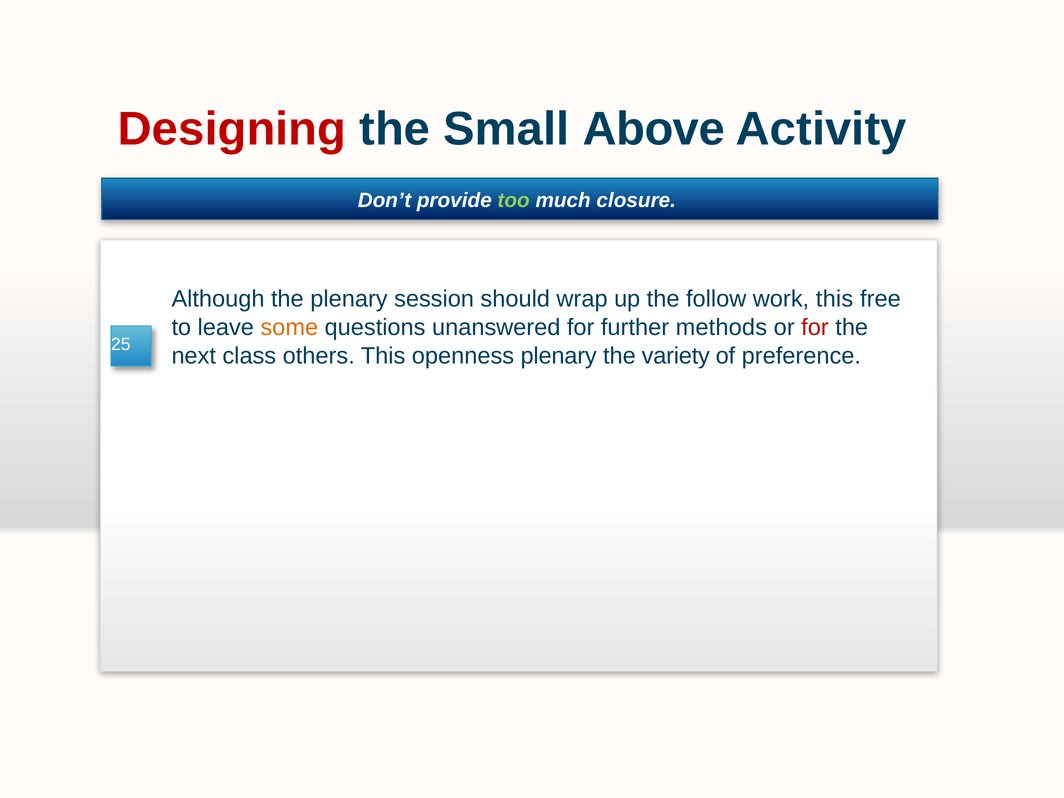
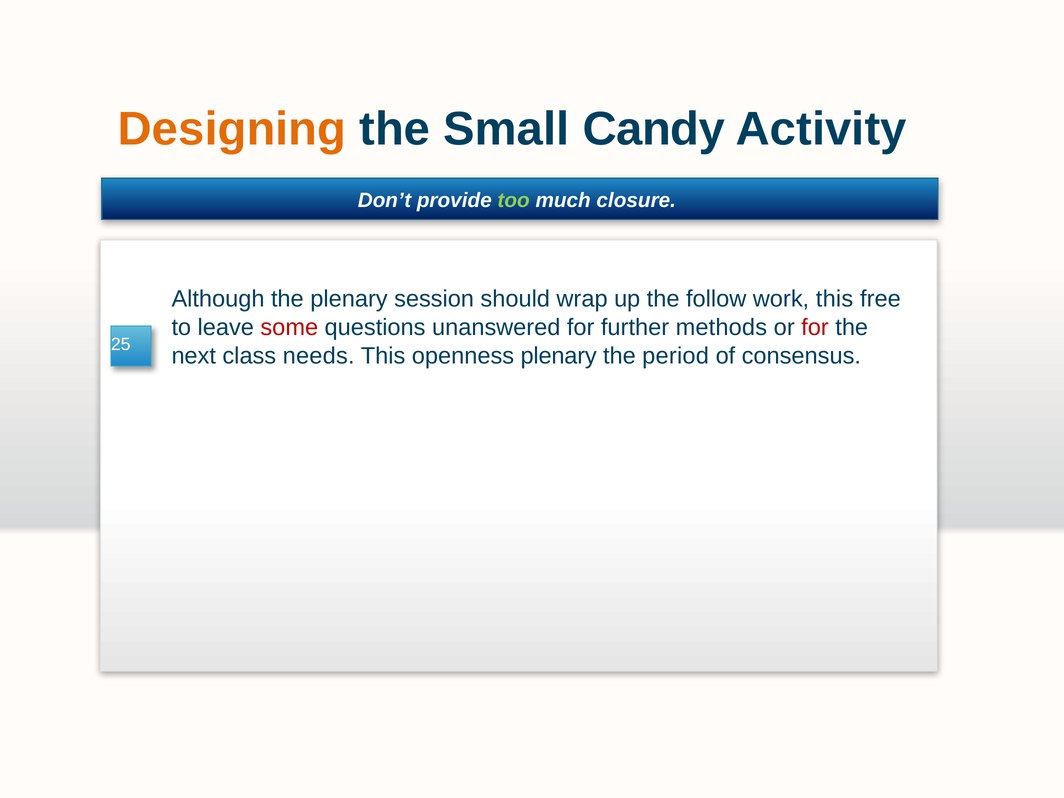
Designing colour: red -> orange (232, 129)
Above: Above -> Candy (654, 129)
some colour: orange -> red (289, 327)
others: others -> needs (319, 356)
variety: variety -> period (676, 356)
preference: preference -> consensus (801, 356)
